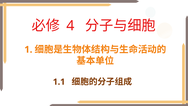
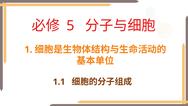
4: 4 -> 5 (70, 26)
